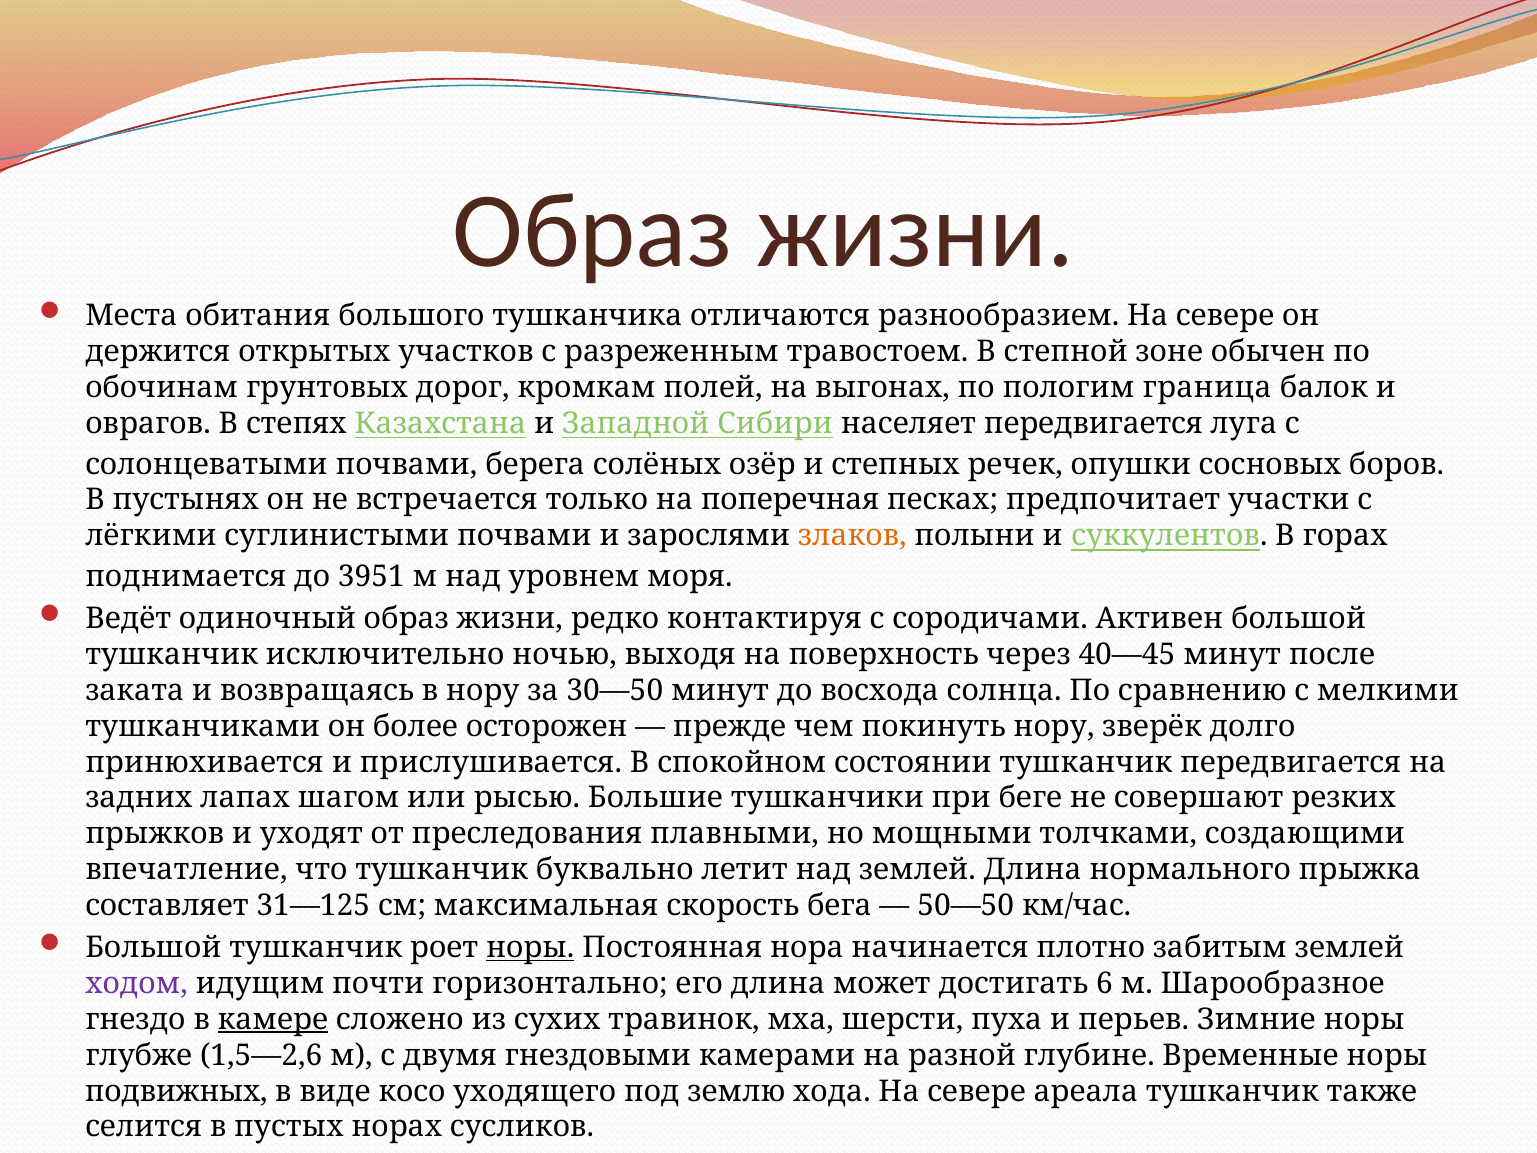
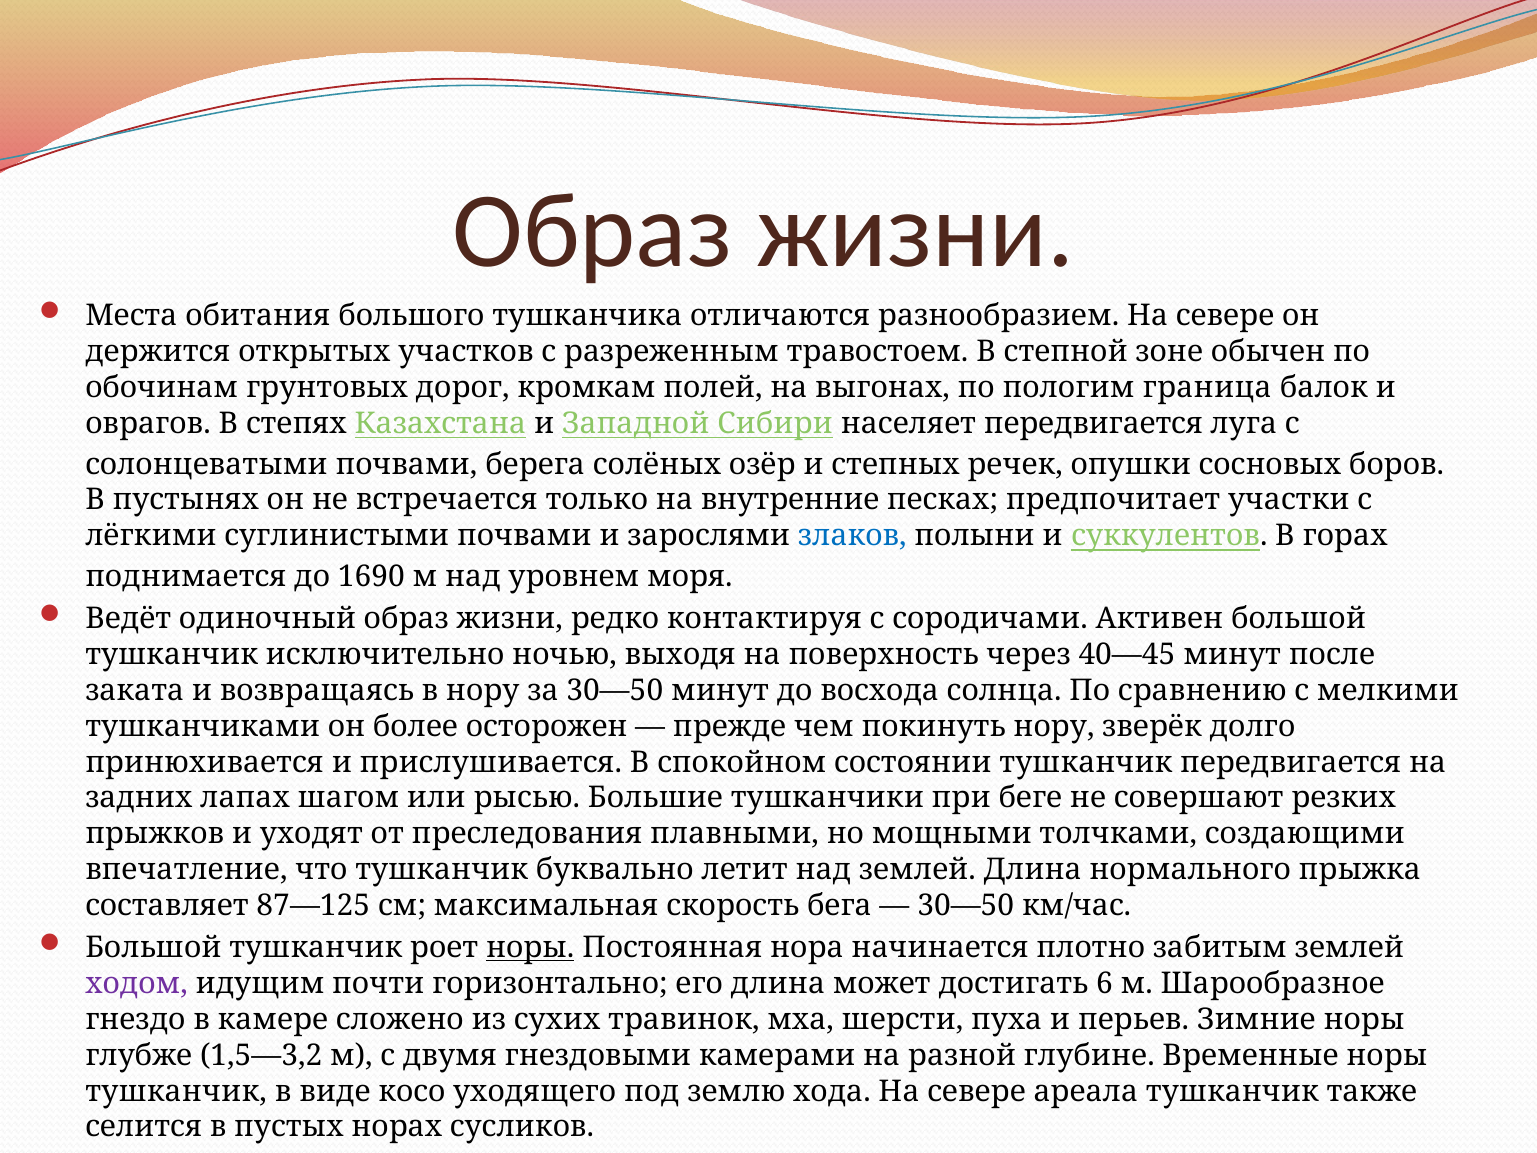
поперечная: поперечная -> внутренние (790, 500)
злаков colour: orange -> blue (852, 536)
3951: 3951 -> 1690 (371, 577)
31—125: 31—125 -> 87—125 (313, 906)
50—50: 50—50 -> 30—50 (966, 906)
камере underline: present -> none (273, 1019)
1,5—2,6: 1,5—2,6 -> 1,5—3,2 (261, 1055)
подвижных: подвижных -> тушканчик (176, 1091)
